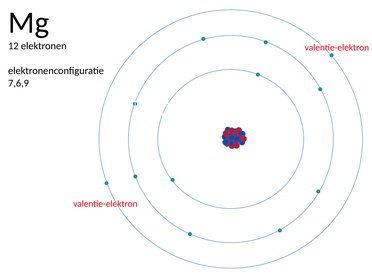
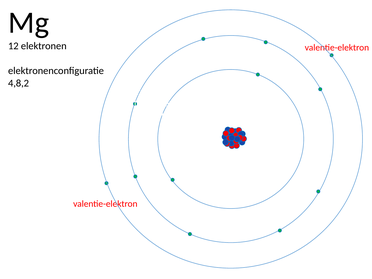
7,6,9: 7,6,9 -> 4,8,2 (19, 83)
